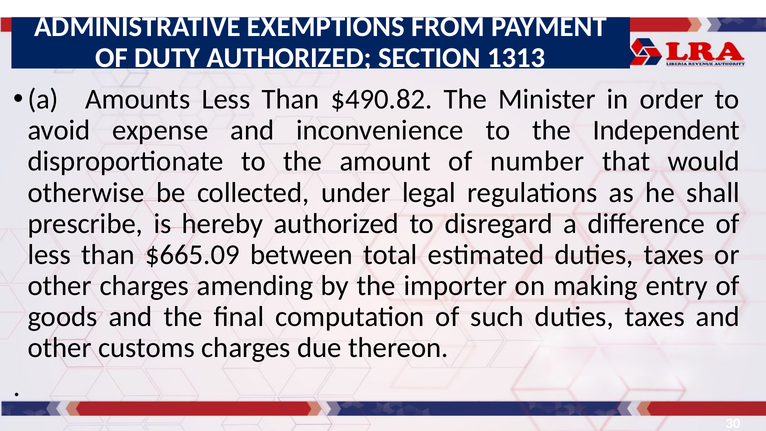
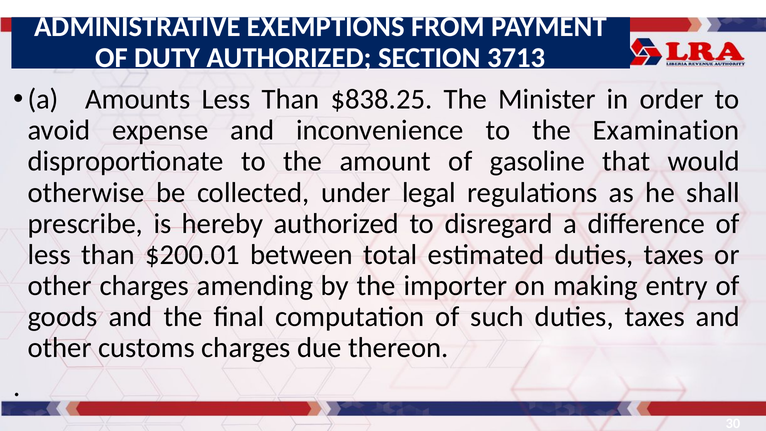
1313: 1313 -> 3713 (516, 58)
$490.82: $490.82 -> $838.25 (382, 99)
Independent: Independent -> Examination (666, 130)
number: number -> gasoline (537, 161)
$665.09: $665.09 -> $200.01 (193, 255)
